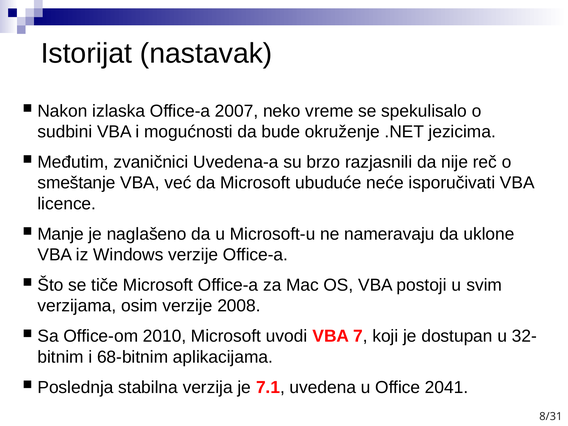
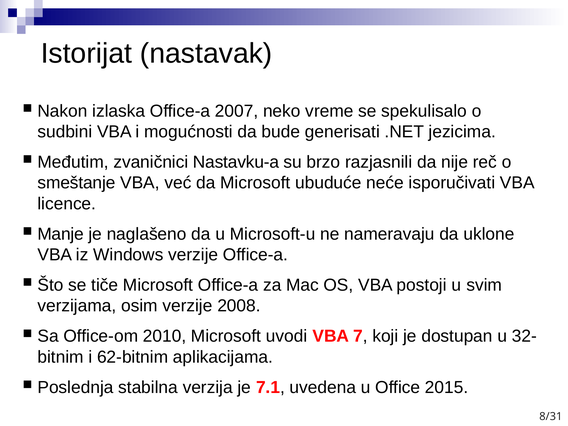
okruženje: okruženje -> generisati (342, 132)
Uvedena-a: Uvedena-a -> Nastavku-a (236, 162)
68-bitnim: 68-bitnim -> 62-bitnim (133, 357)
2041: 2041 -> 2015 (447, 387)
